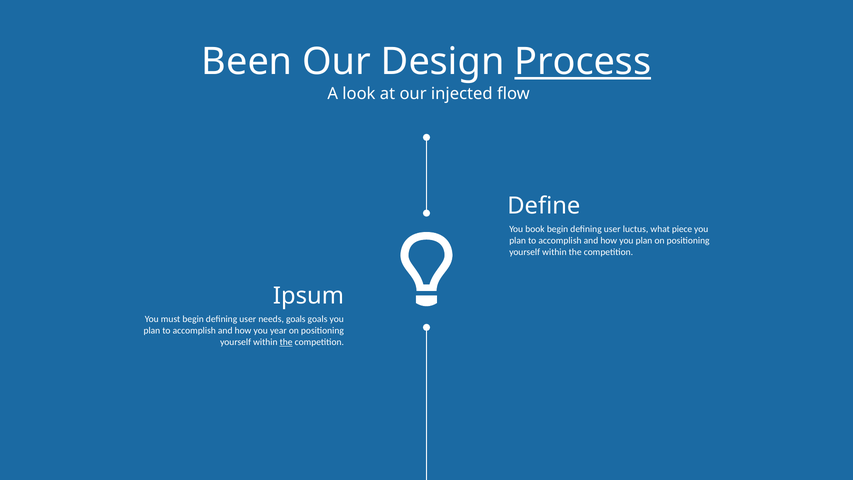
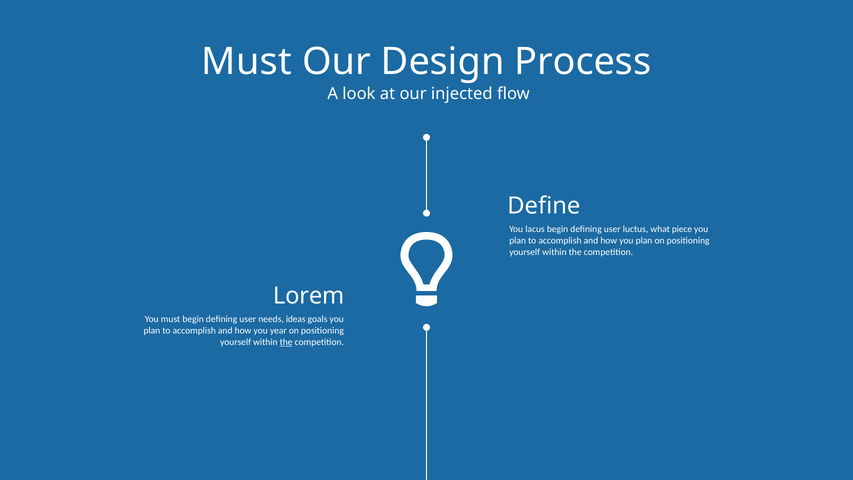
Been: Been -> Must (247, 62)
Process underline: present -> none (583, 62)
book: book -> lacus (535, 229)
Ipsum: Ipsum -> Lorem (309, 296)
needs goals: goals -> ideas (296, 319)
